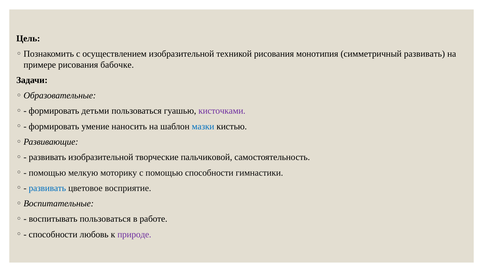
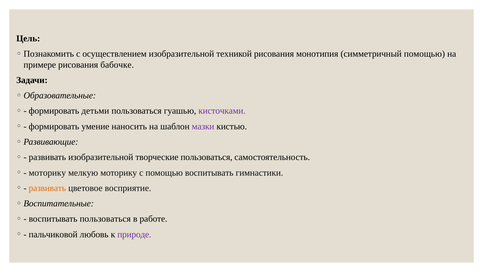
симметричный развивать: развивать -> помощью (424, 54)
мазки colour: blue -> purple (203, 126)
творческие пальчиковой: пальчиковой -> пользоваться (207, 157)
помощью: помощью -> моторику (47, 172)
помощью способности: способности -> воспитывать (209, 172)
развивать colour: blue -> orange (47, 188)
способности: способности -> пальчиковой (53, 234)
